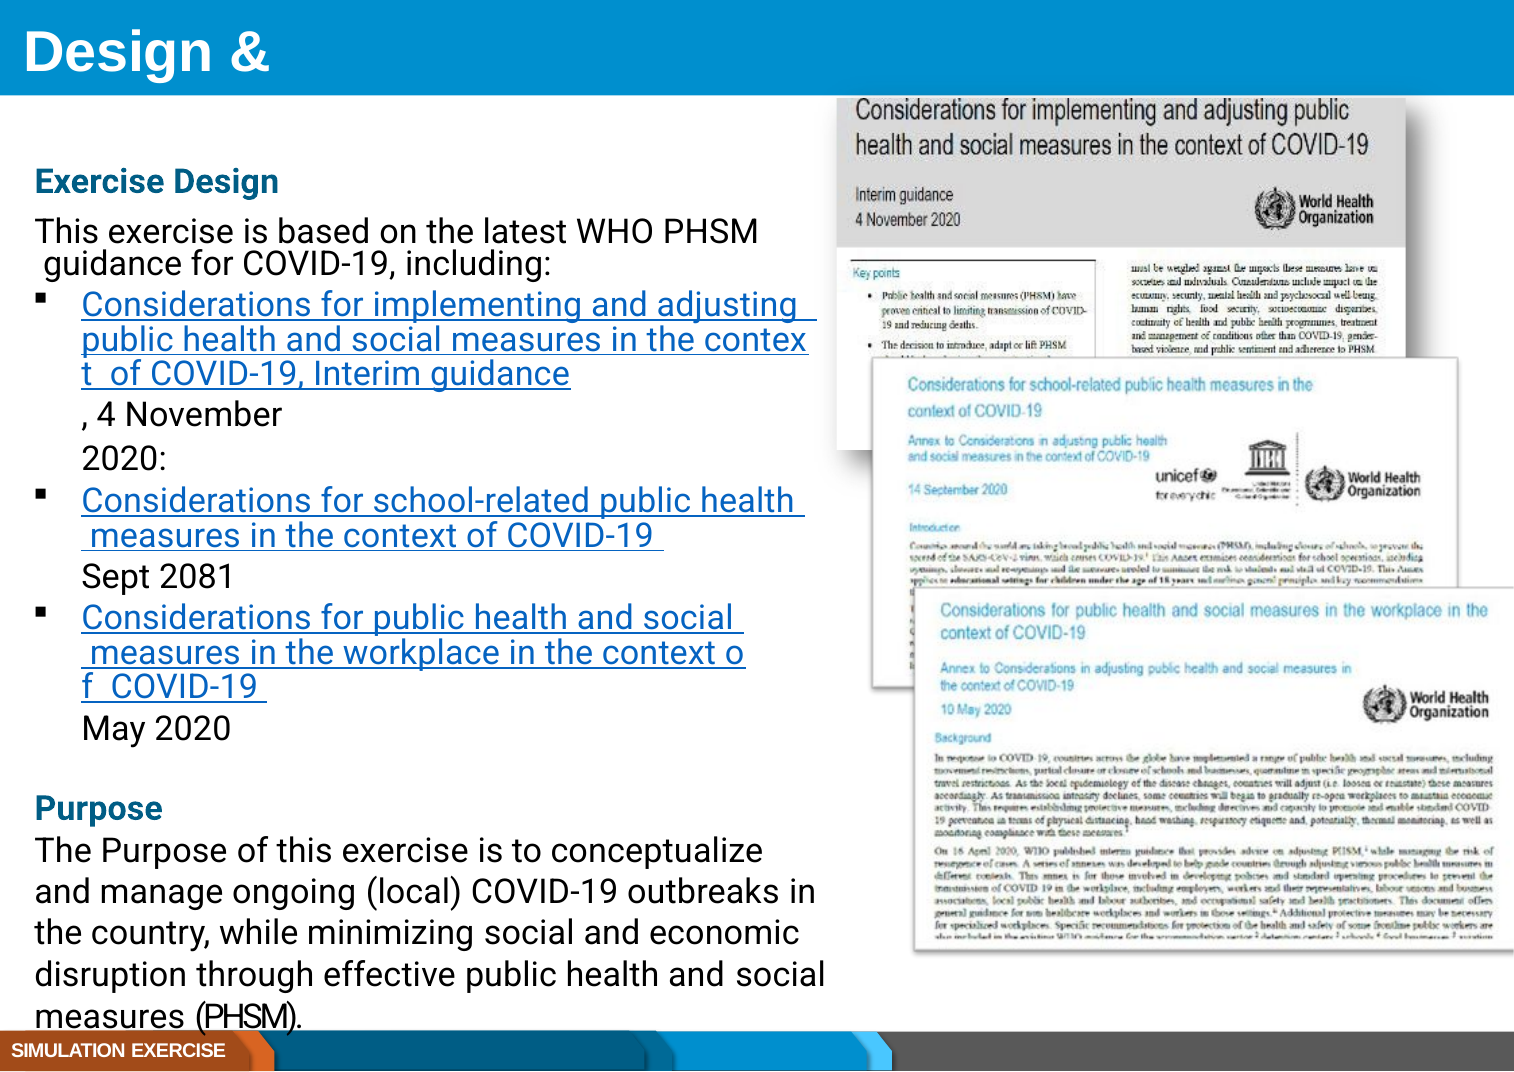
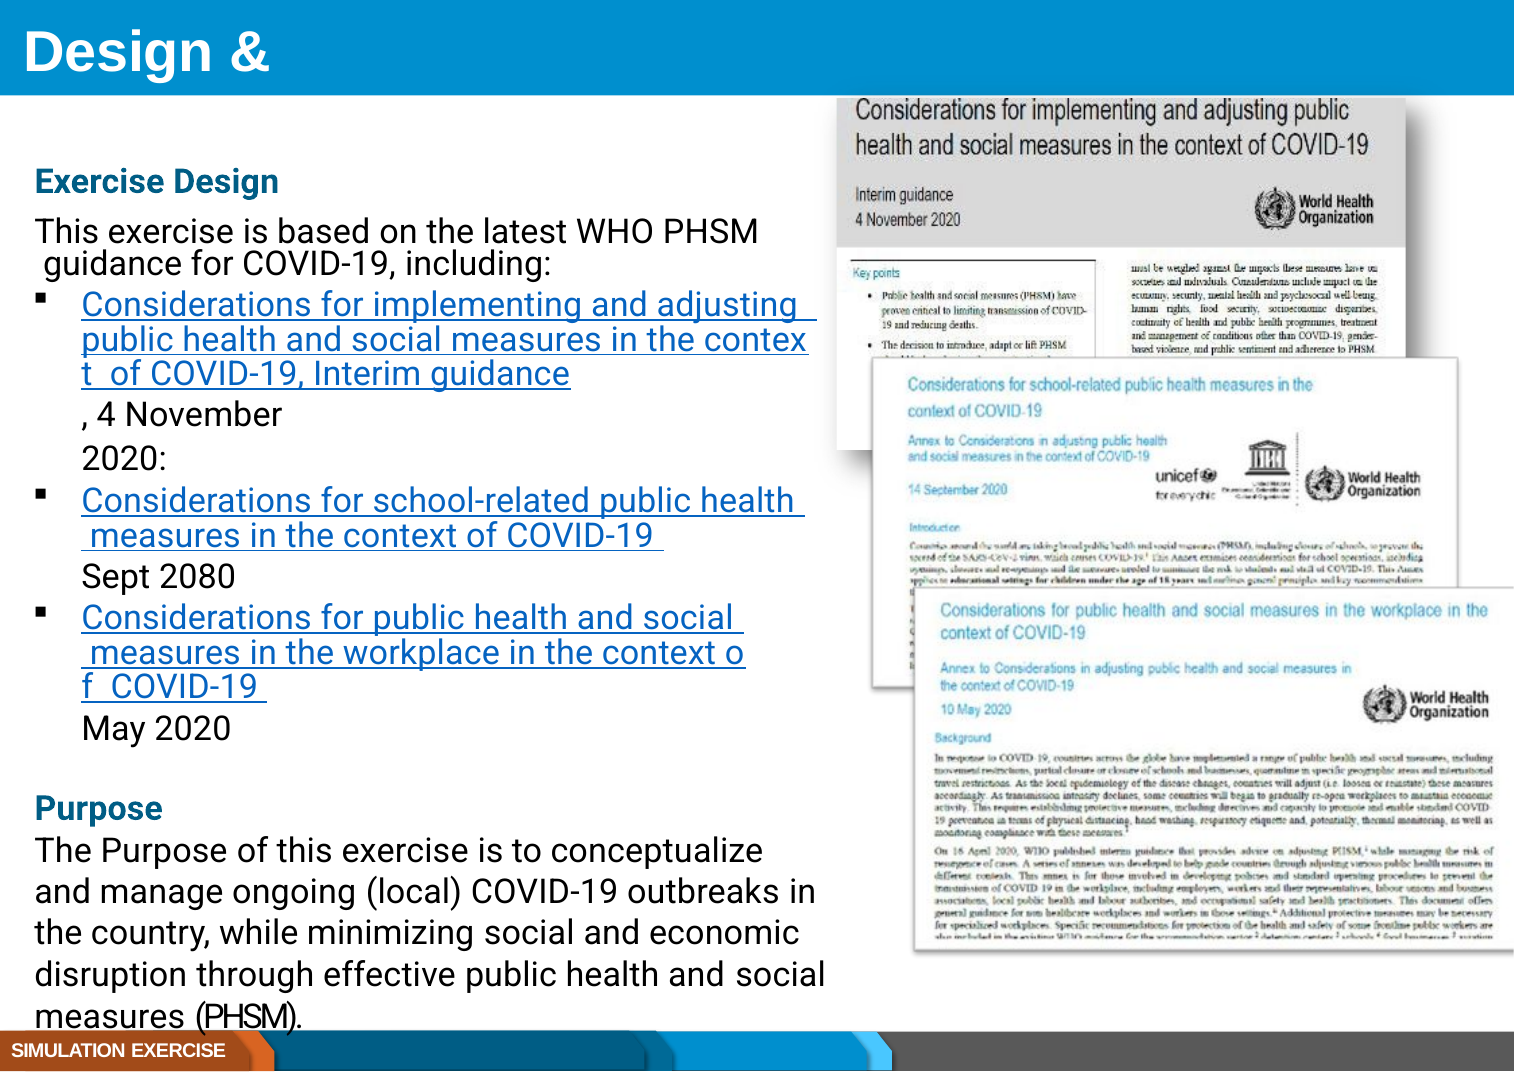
2081: 2081 -> 2080 (198, 577)
